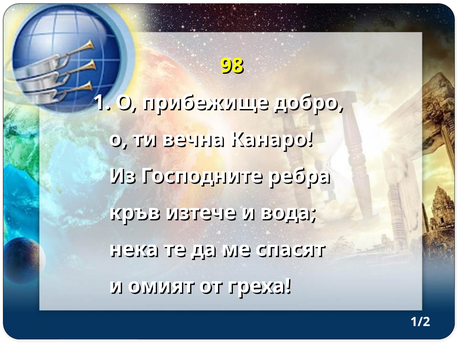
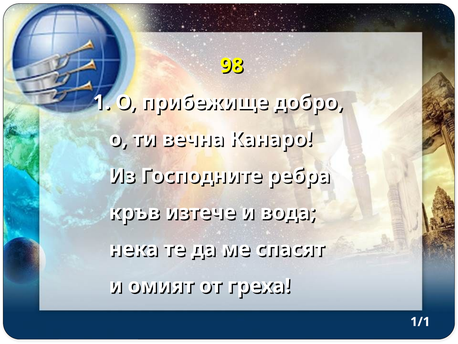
1/2: 1/2 -> 1/1 (420, 321)
